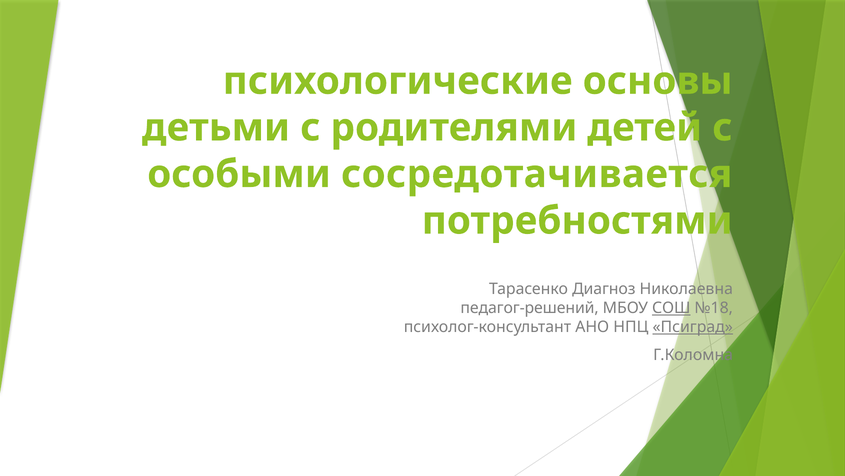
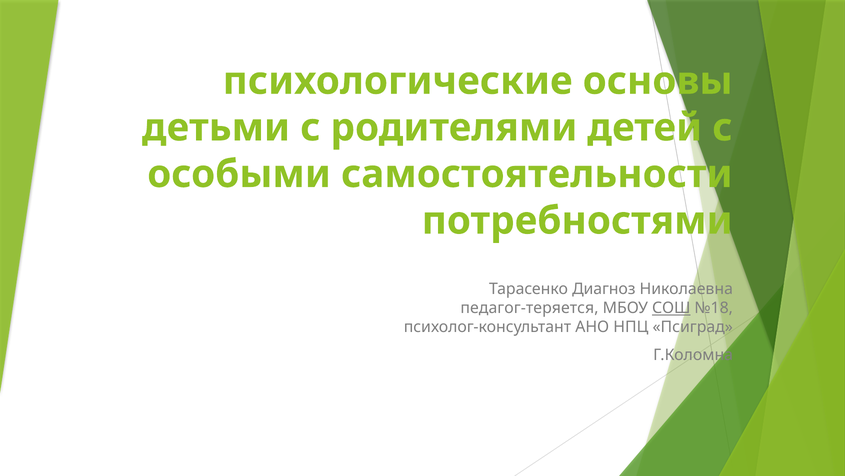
сосредотачивается: сосредотачивается -> самостоятельности (537, 174)
педагог-решений: педагог-решений -> педагог-теряется (529, 308)
Псиград underline: present -> none (693, 327)
